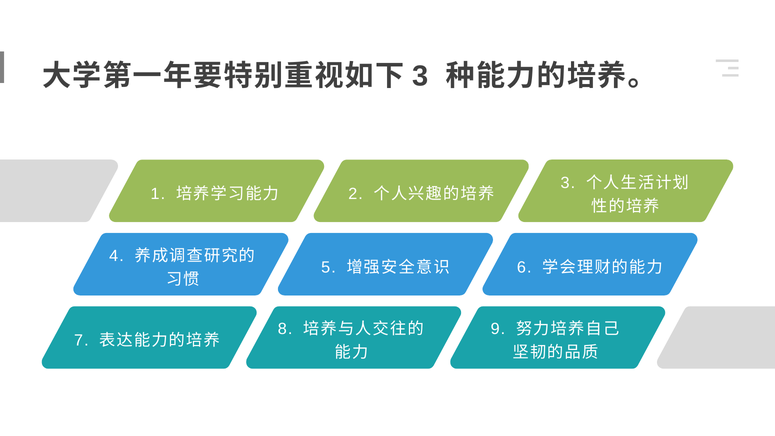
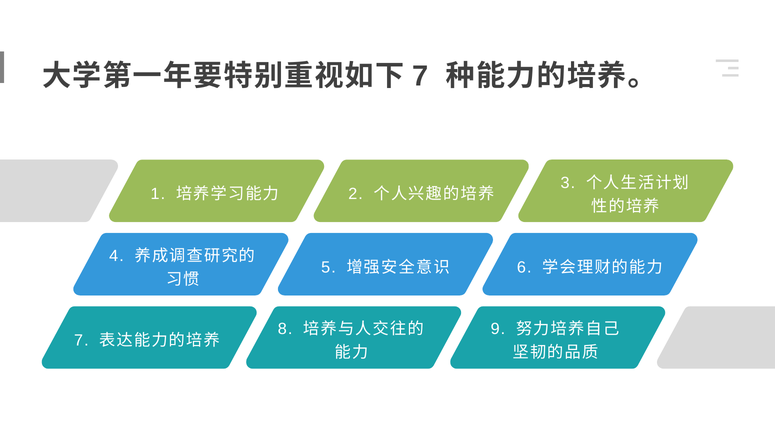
3: 3 -> 7 (420, 76)
